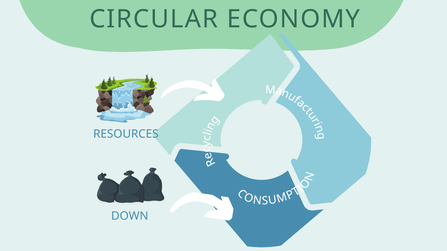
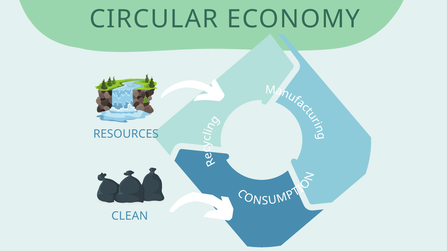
DOWN: DOWN -> CLEAN (130, 216)
